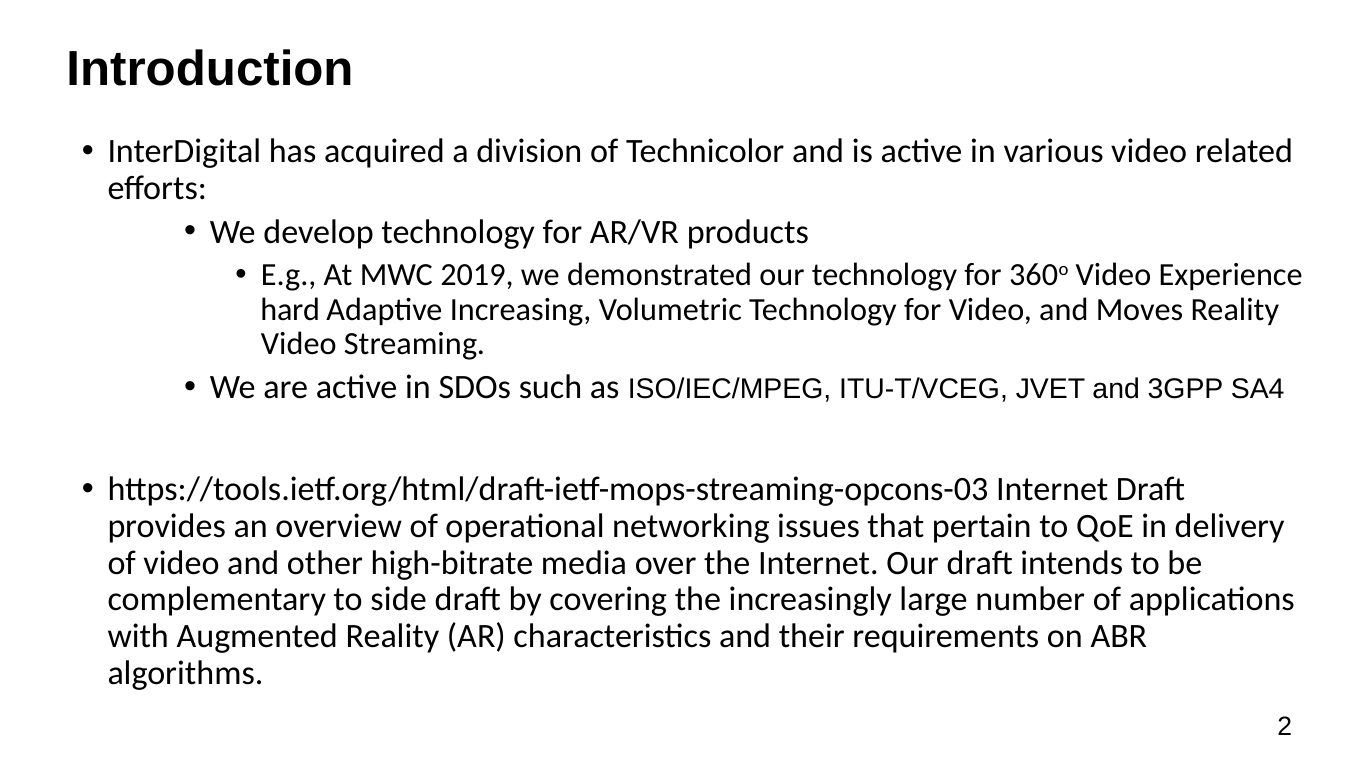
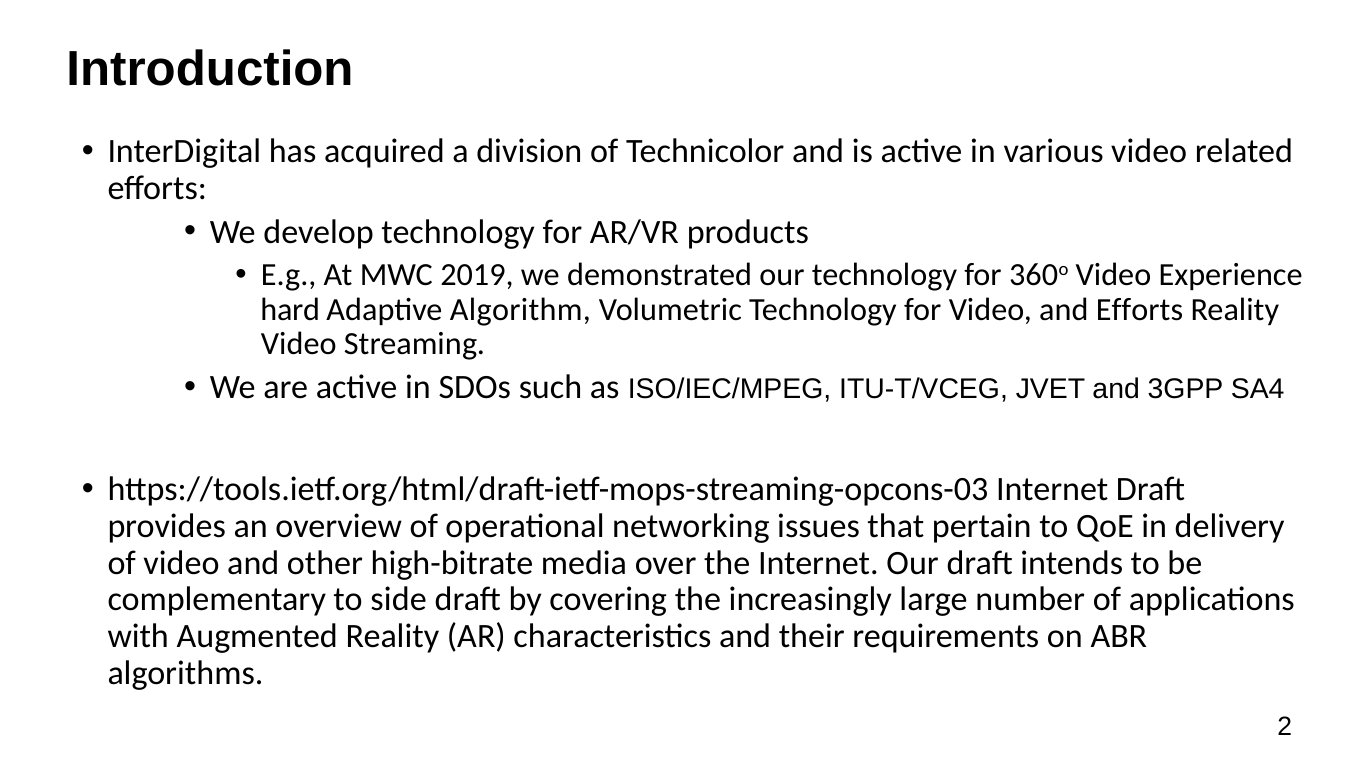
Increasing: Increasing -> Algorithm (520, 310)
and Moves: Moves -> Efforts (1139, 310)
